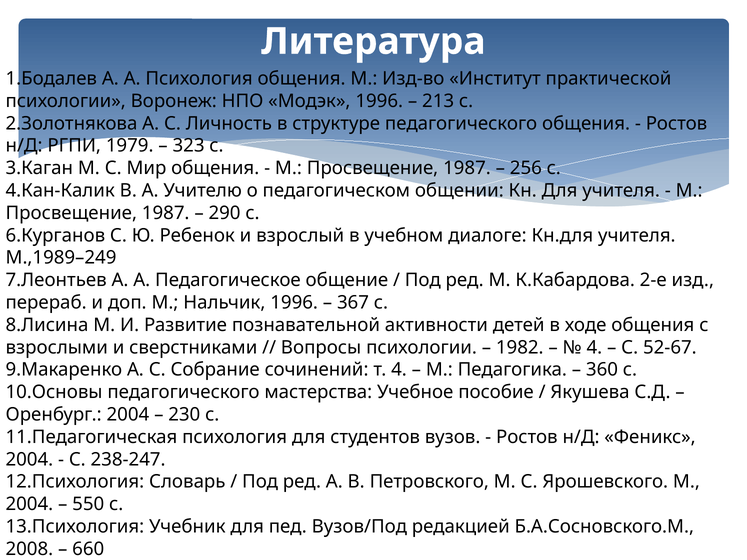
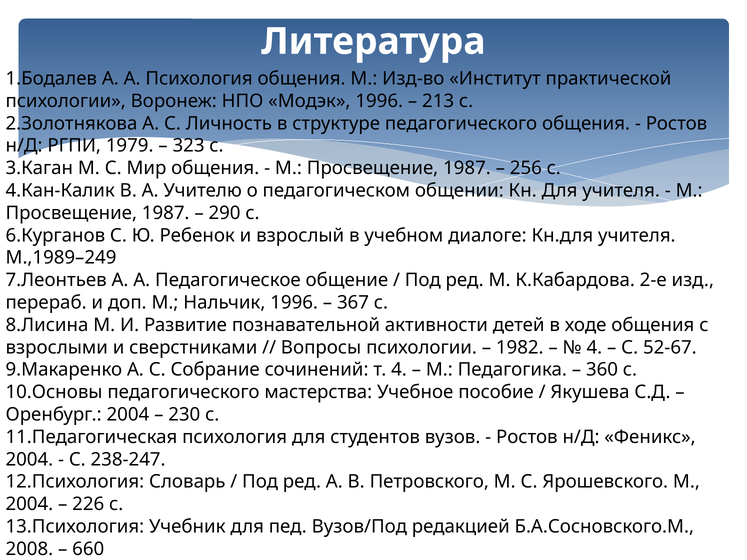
550: 550 -> 226 (88, 504)
